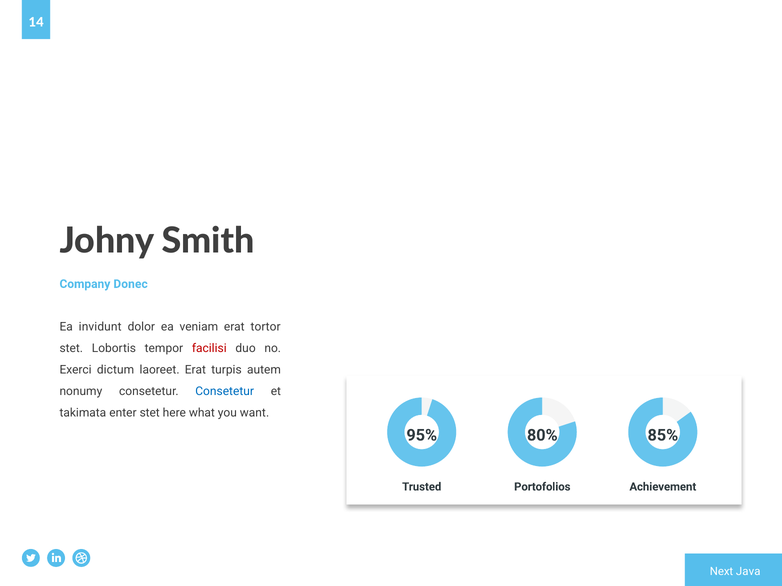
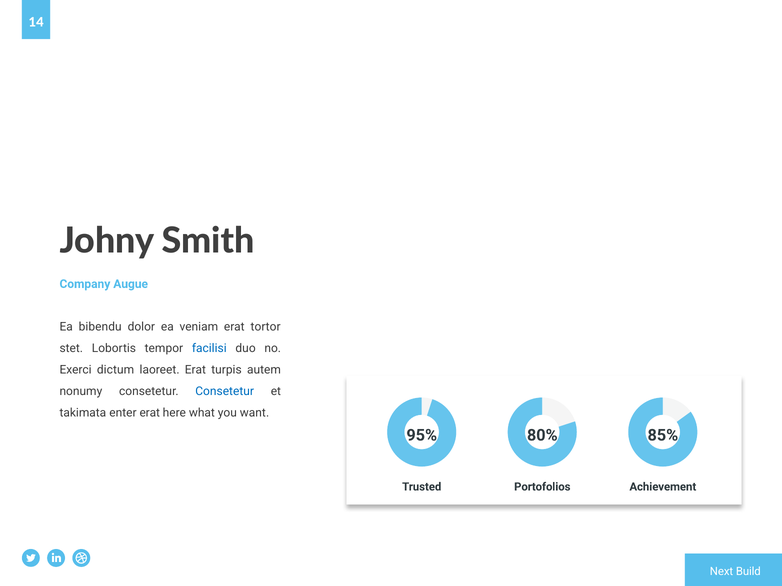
Donec: Donec -> Augue (131, 284)
invidunt: invidunt -> bibendu (100, 327)
facilisi colour: red -> blue (209, 349)
enter stet: stet -> erat (150, 413)
Java: Java -> Build (748, 572)
